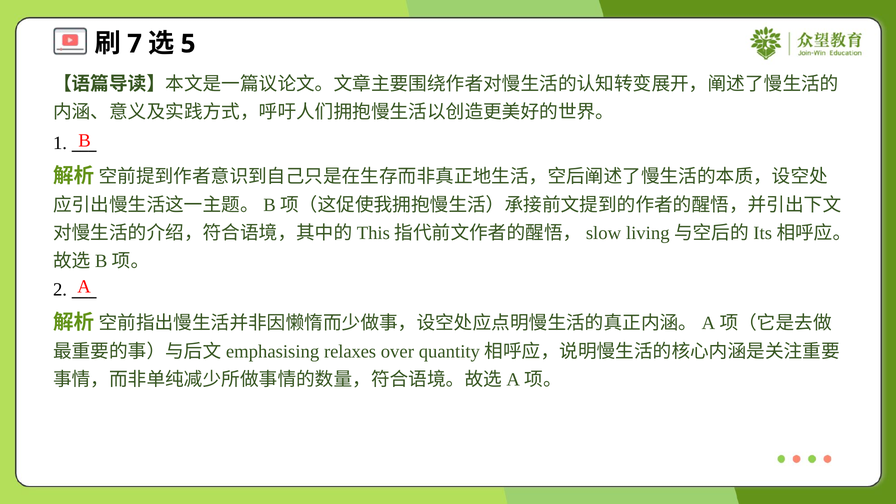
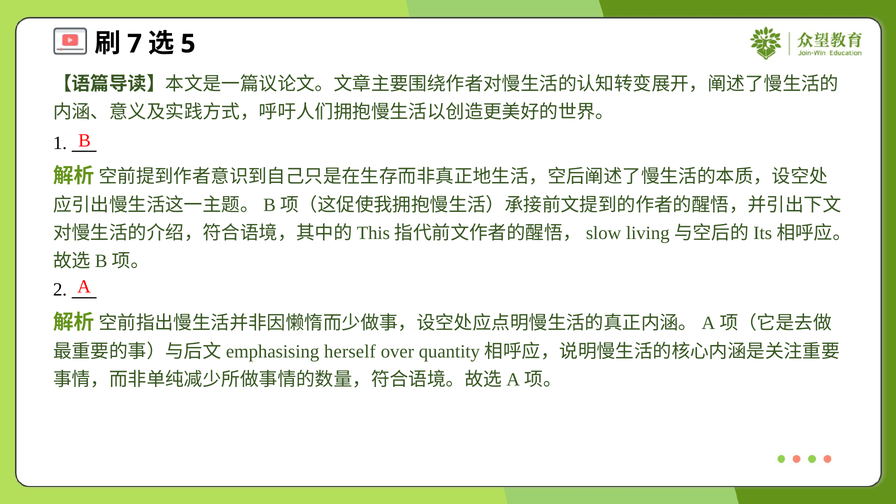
relaxes: relaxes -> herself (350, 351)
